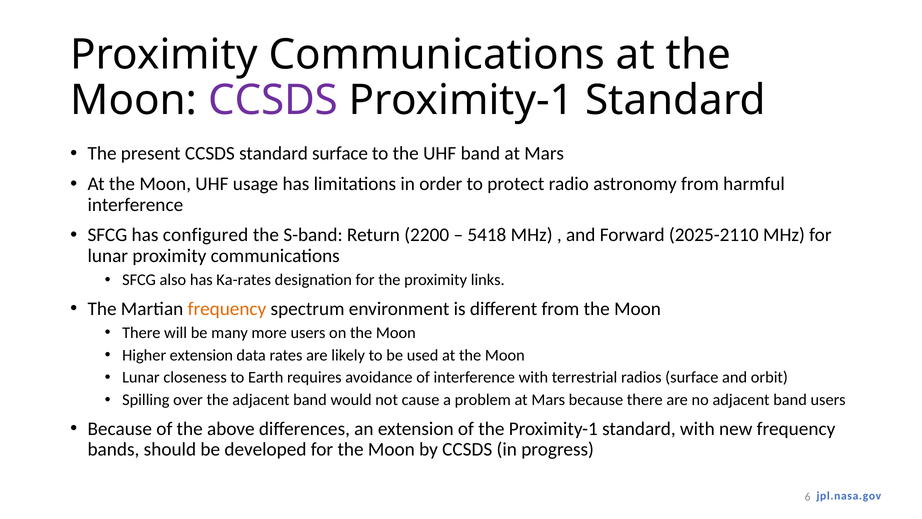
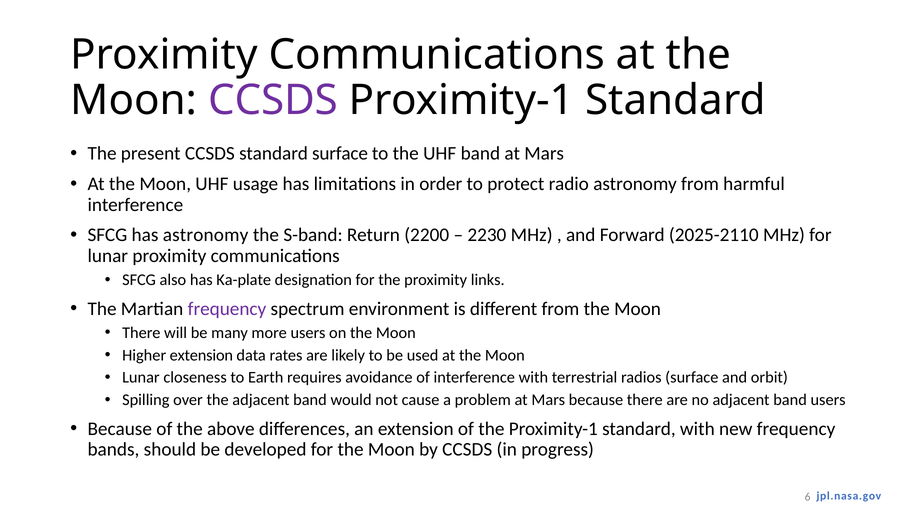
has configured: configured -> astronomy (206, 235)
5418: 5418 -> 2230 (487, 235)
Ka-rates: Ka-rates -> Ka-plate (244, 280)
frequency colour: orange -> purple (227, 308)
